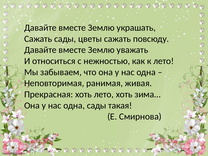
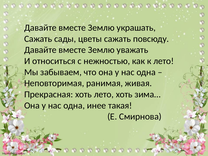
одна сады: сады -> инее (97, 105)
